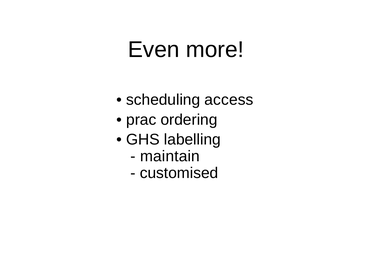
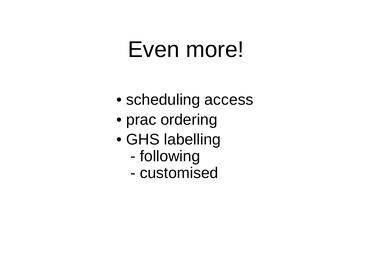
maintain: maintain -> following (170, 156)
